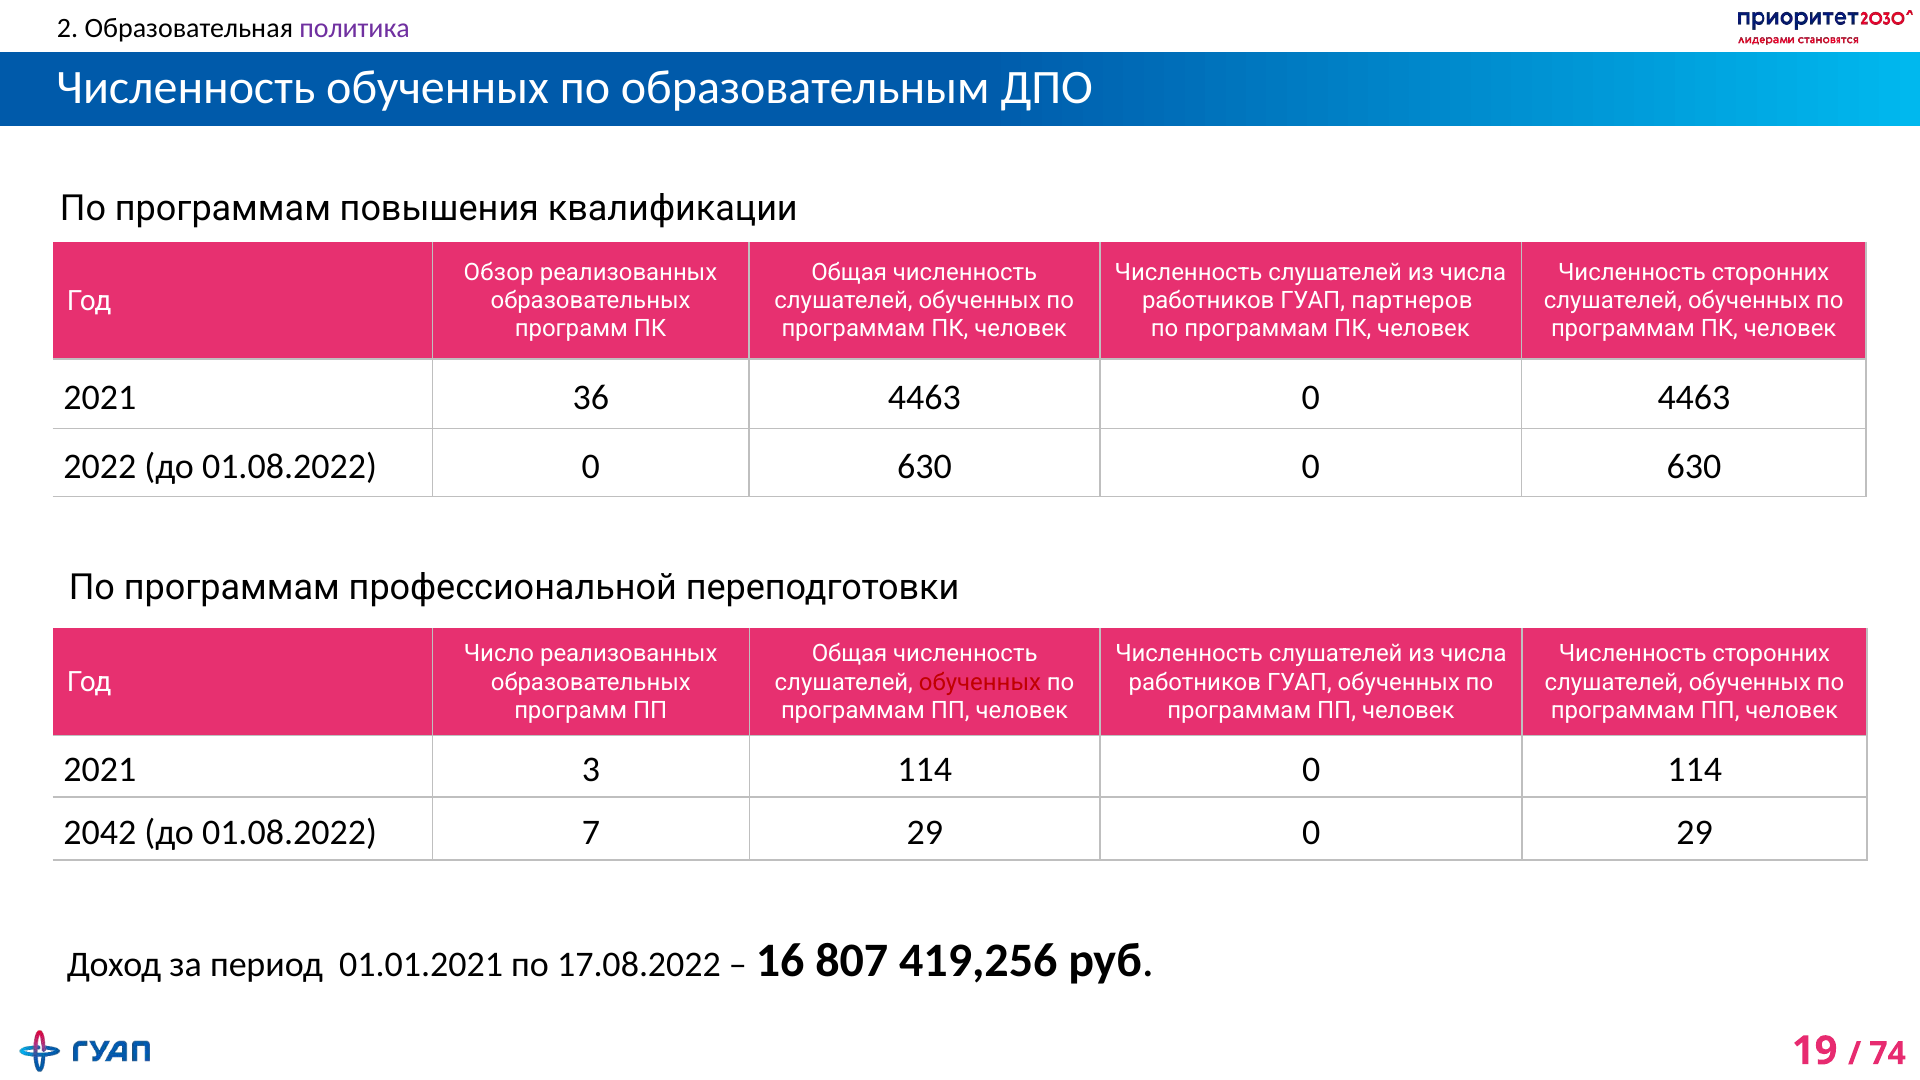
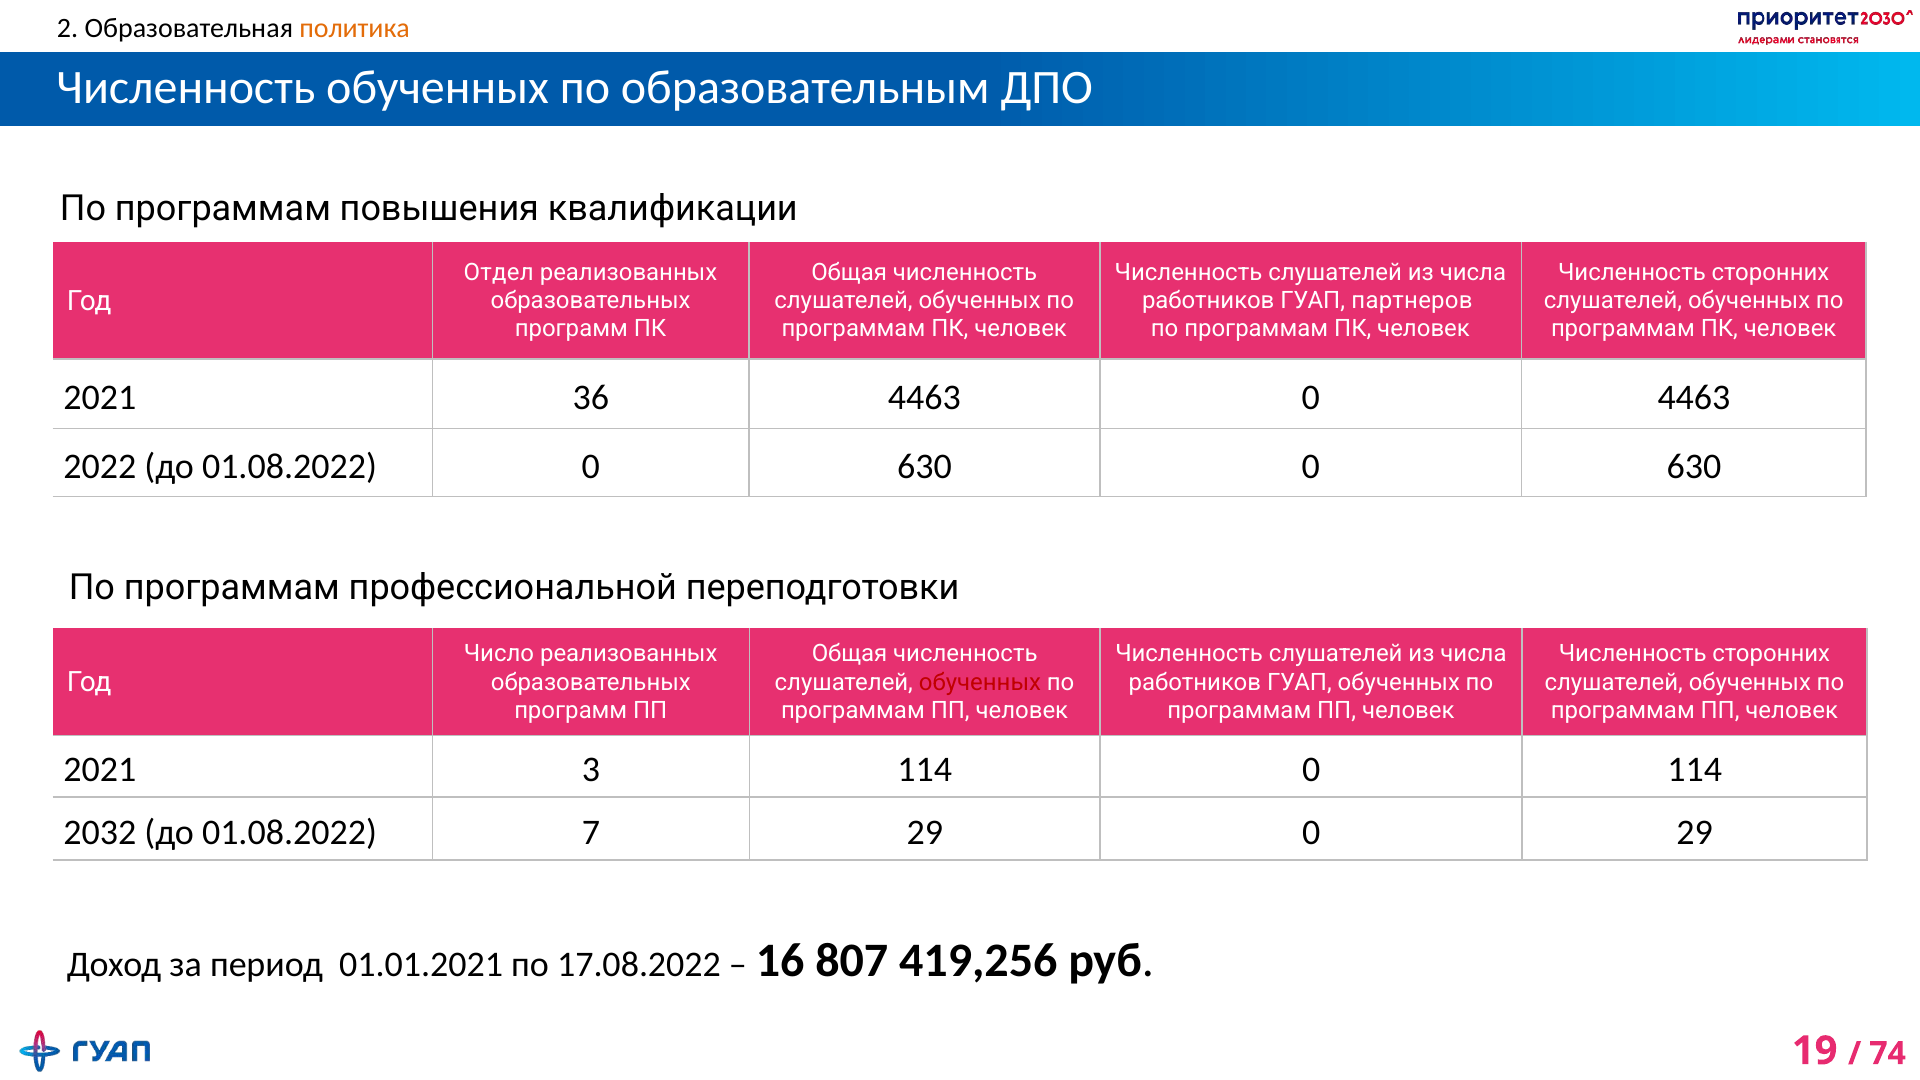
политика colour: purple -> orange (355, 28)
Обзор: Обзор -> Отдел (499, 273)
2042: 2042 -> 2032 (100, 832)
